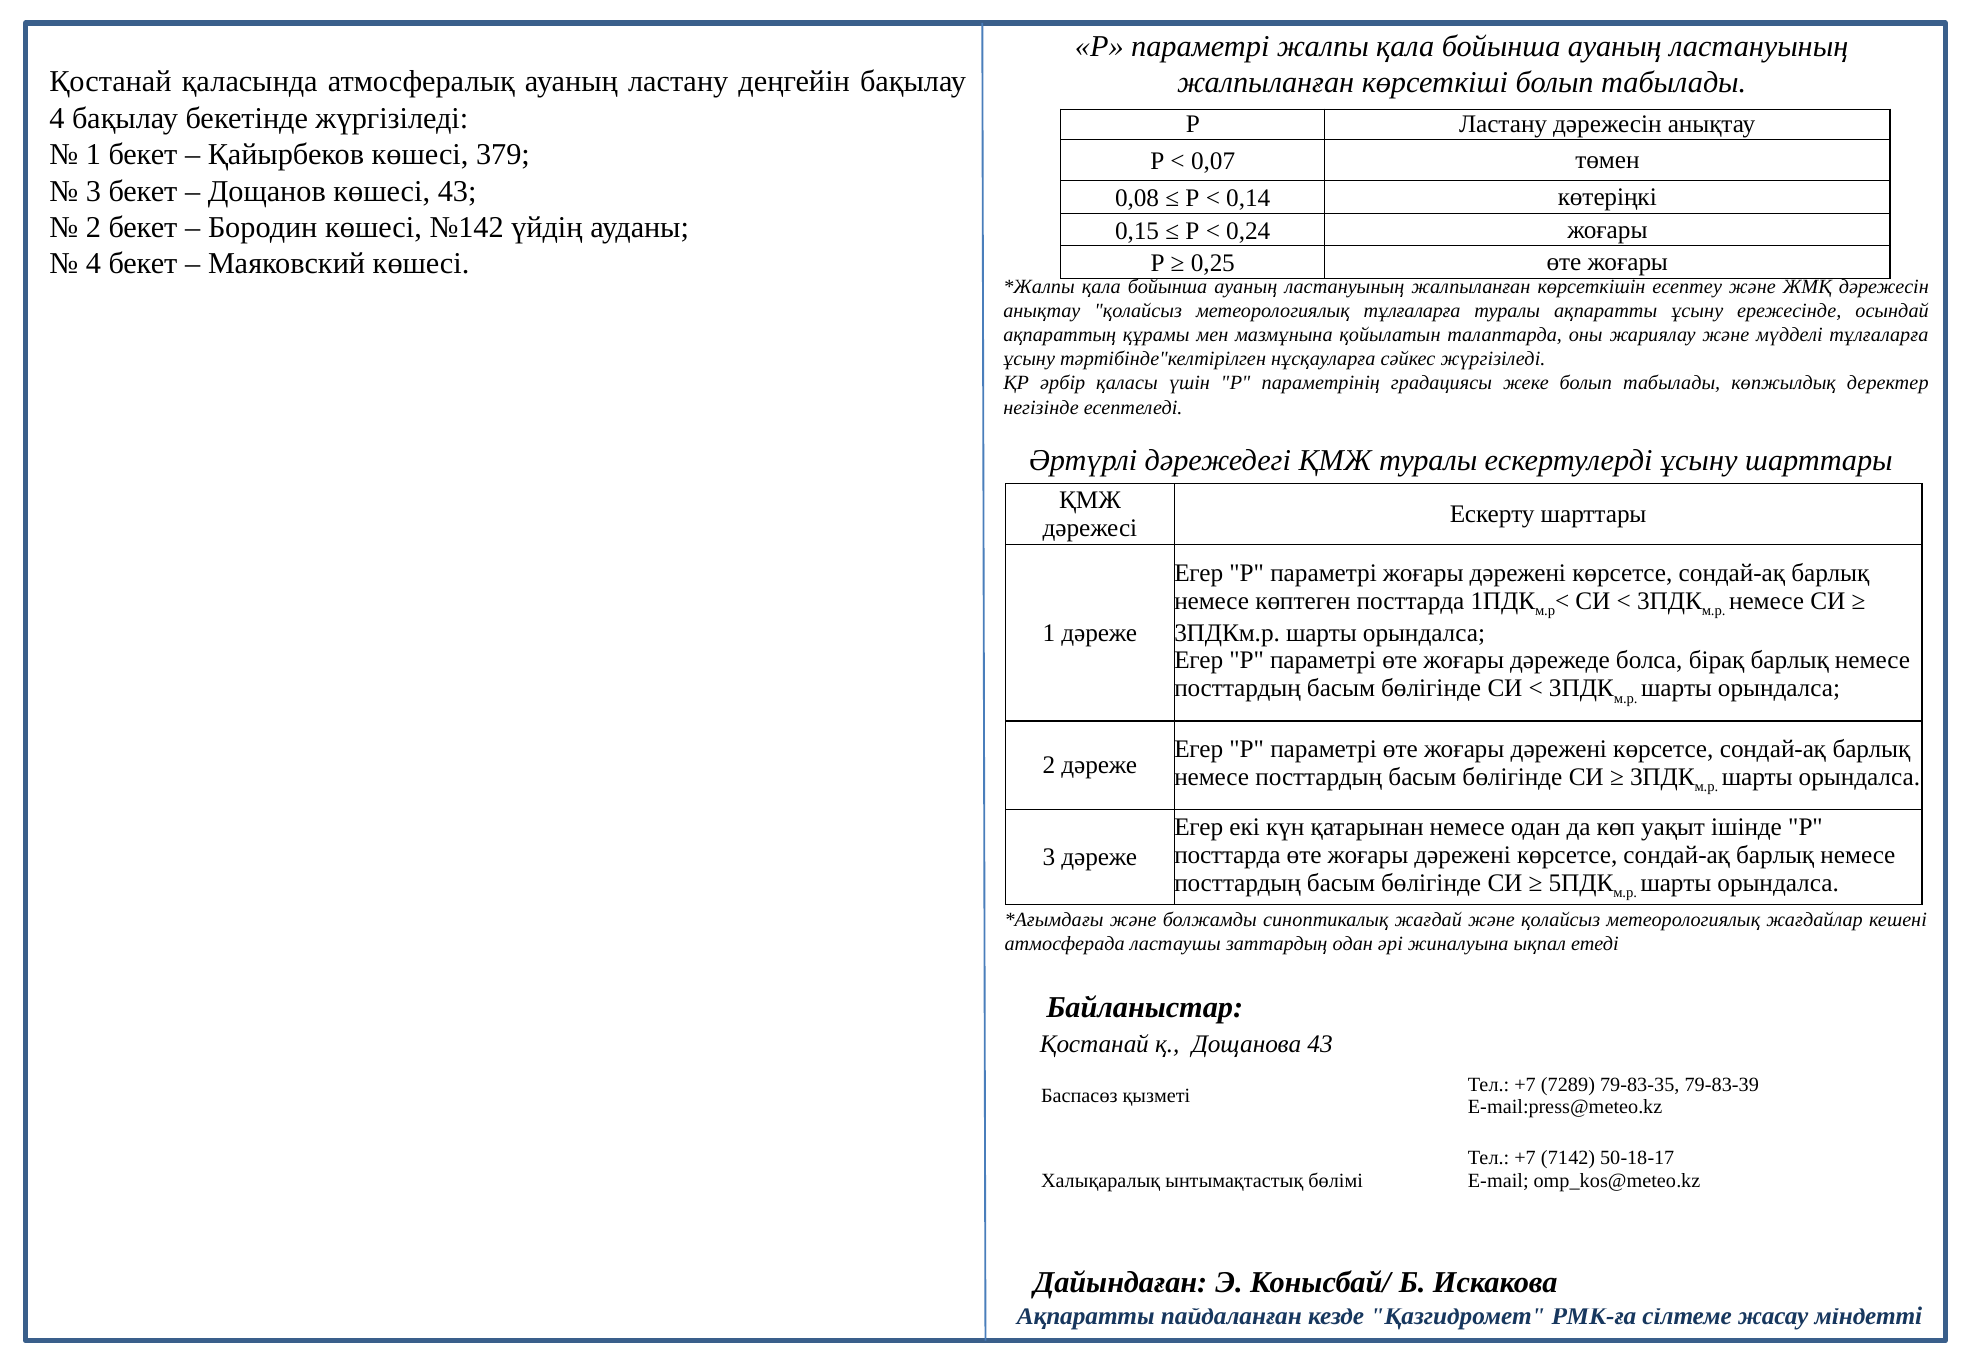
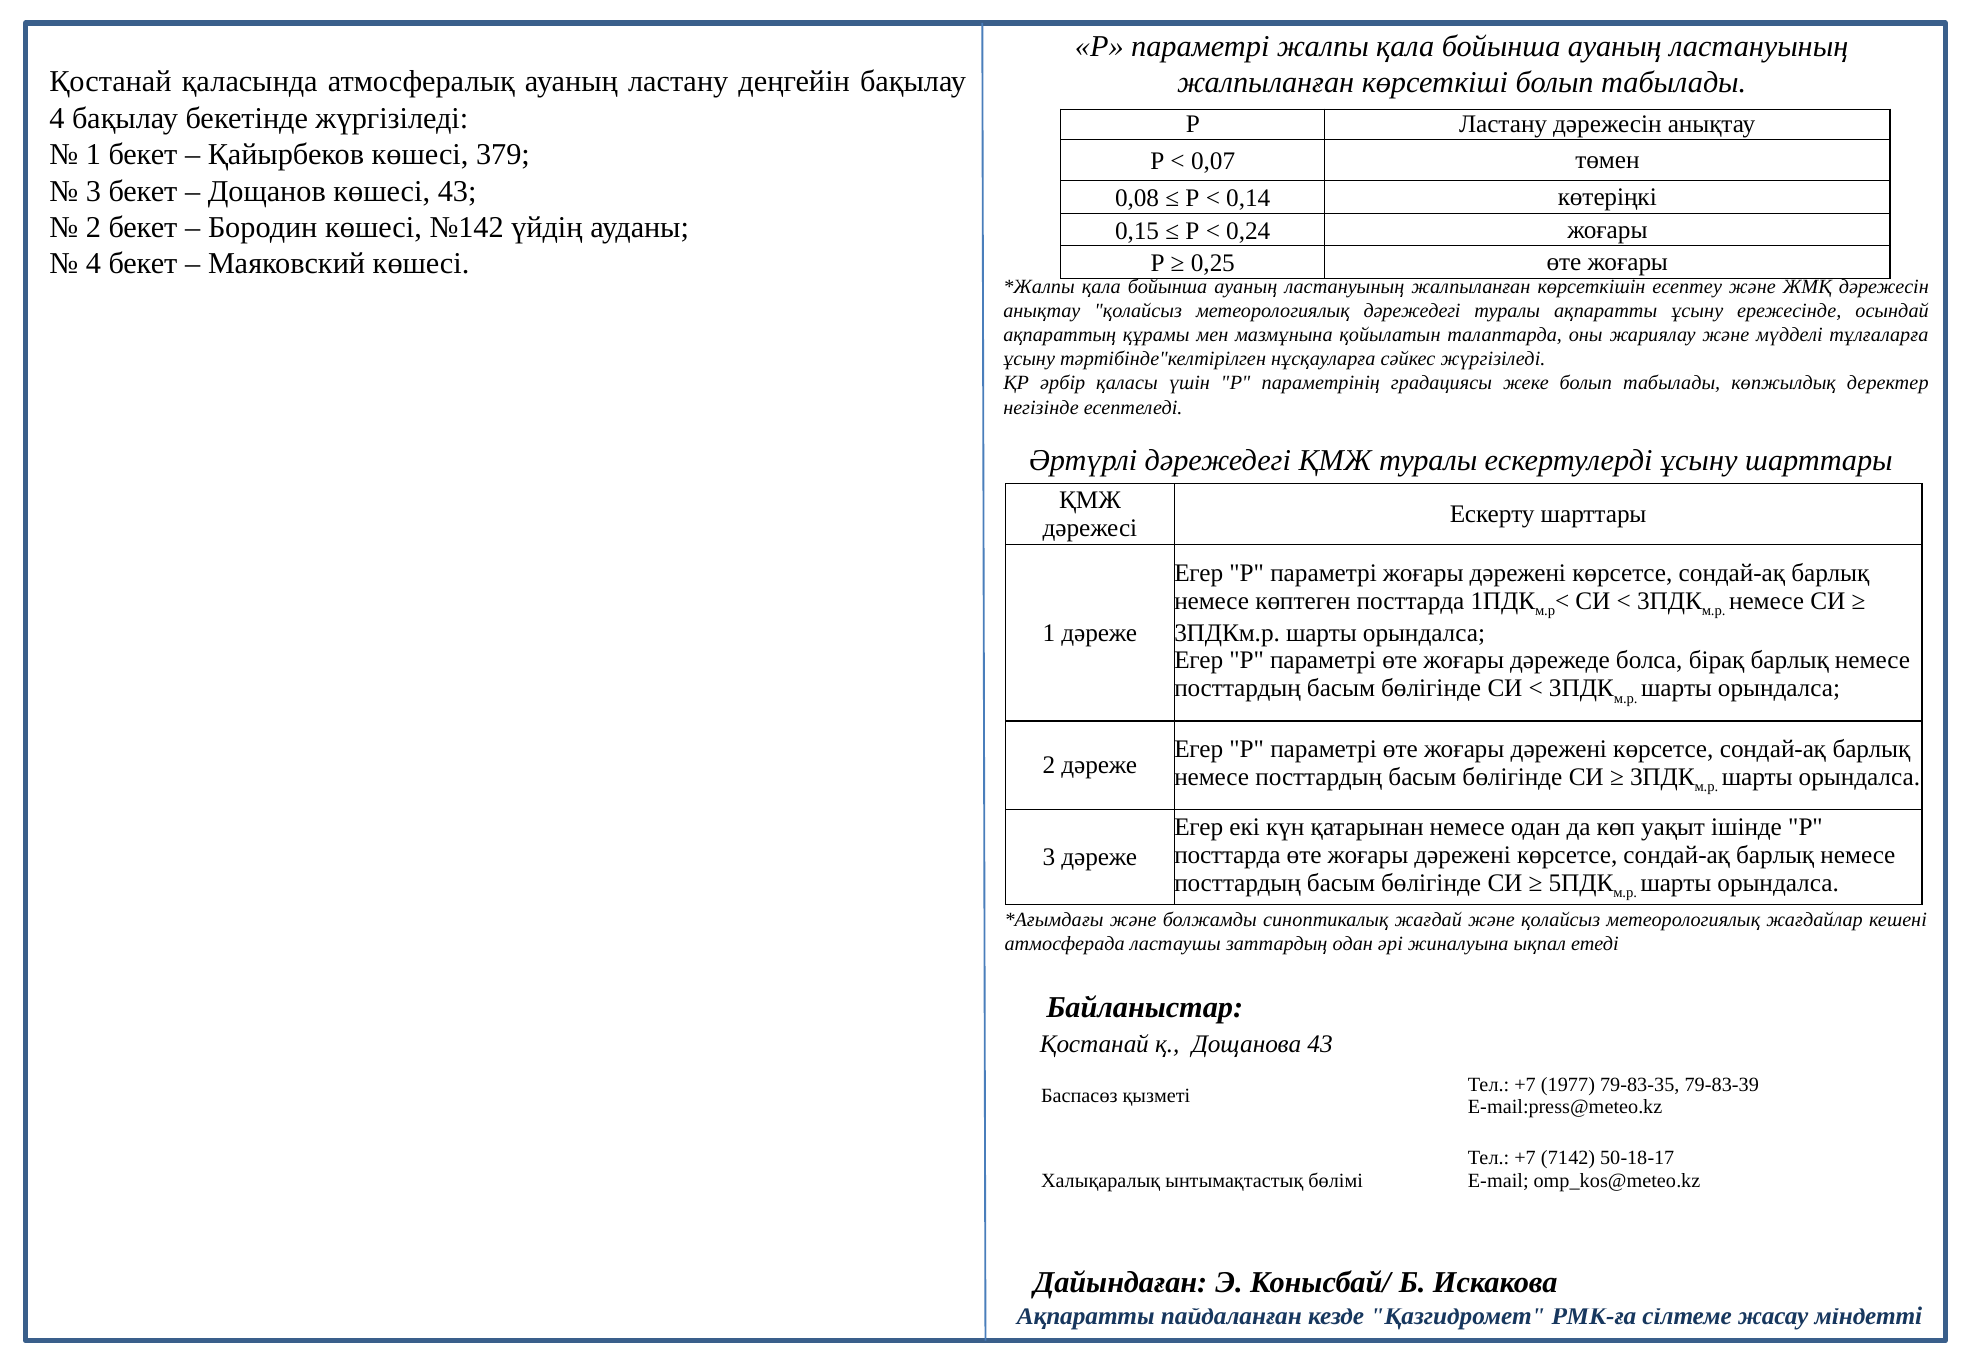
метеорологиялық тұлғаларға: тұлғаларға -> дәрежедегі (1412, 311)
7289: 7289 -> 1977 (1568, 1085)
